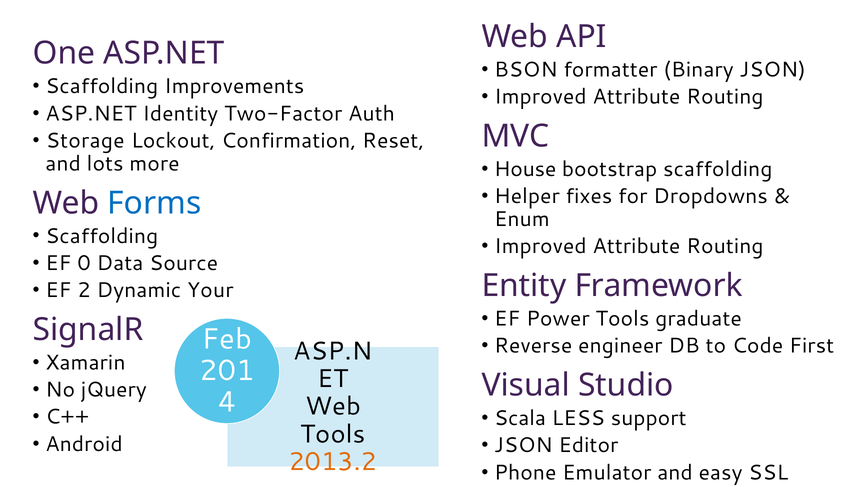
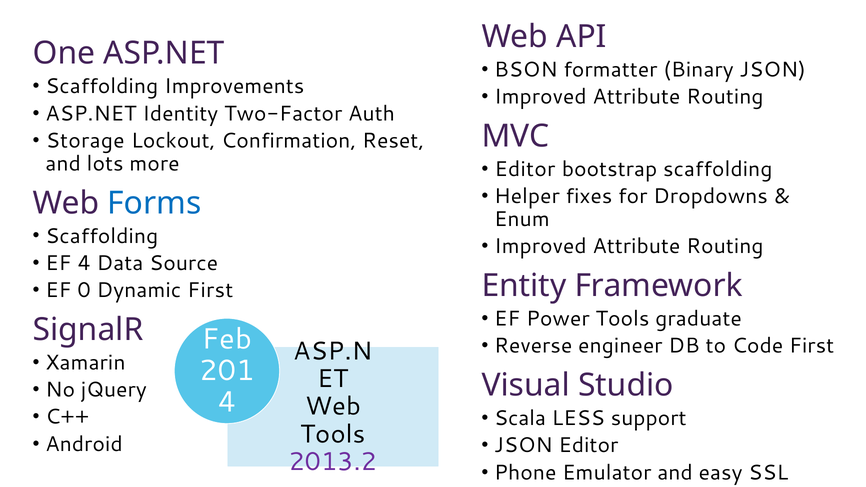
House: House -> Editor (525, 169)
EF 0: 0 -> 4 (84, 263)
2: 2 -> 0 (84, 290)
Dynamic Your: Your -> First (210, 290)
2013.2 colour: orange -> purple (333, 462)
